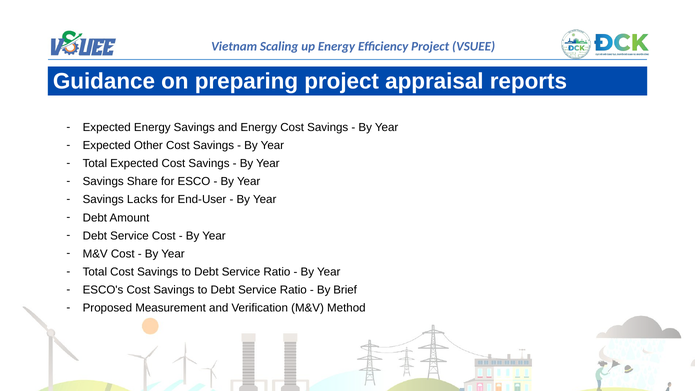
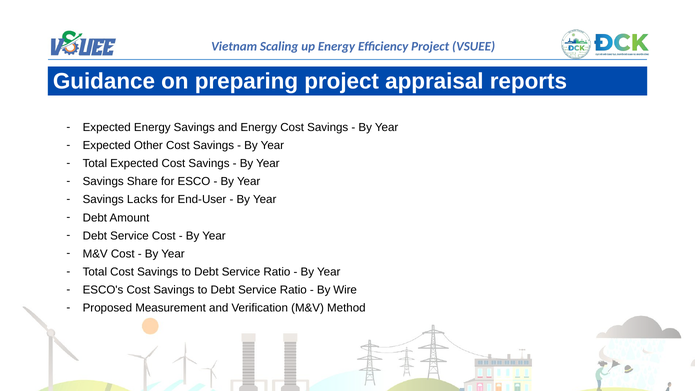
Brief: Brief -> Wire (345, 290)
